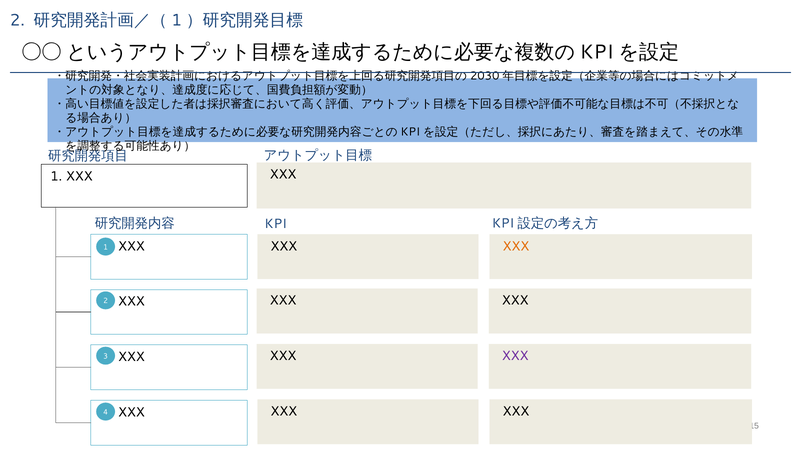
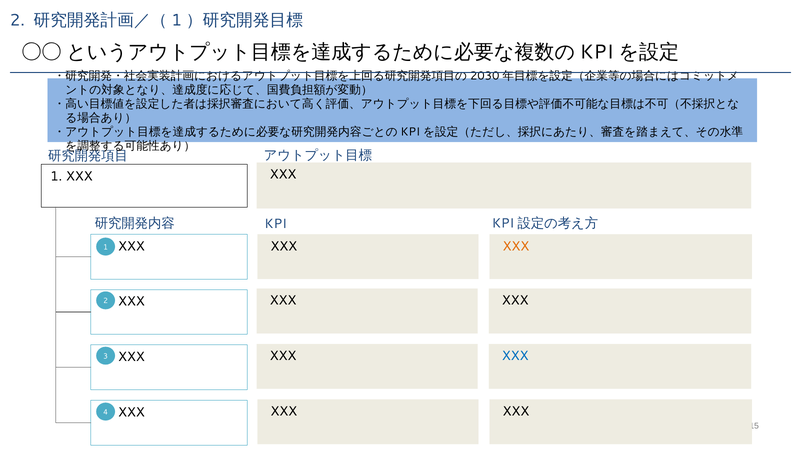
XXX colour: purple -> blue (515, 356)
